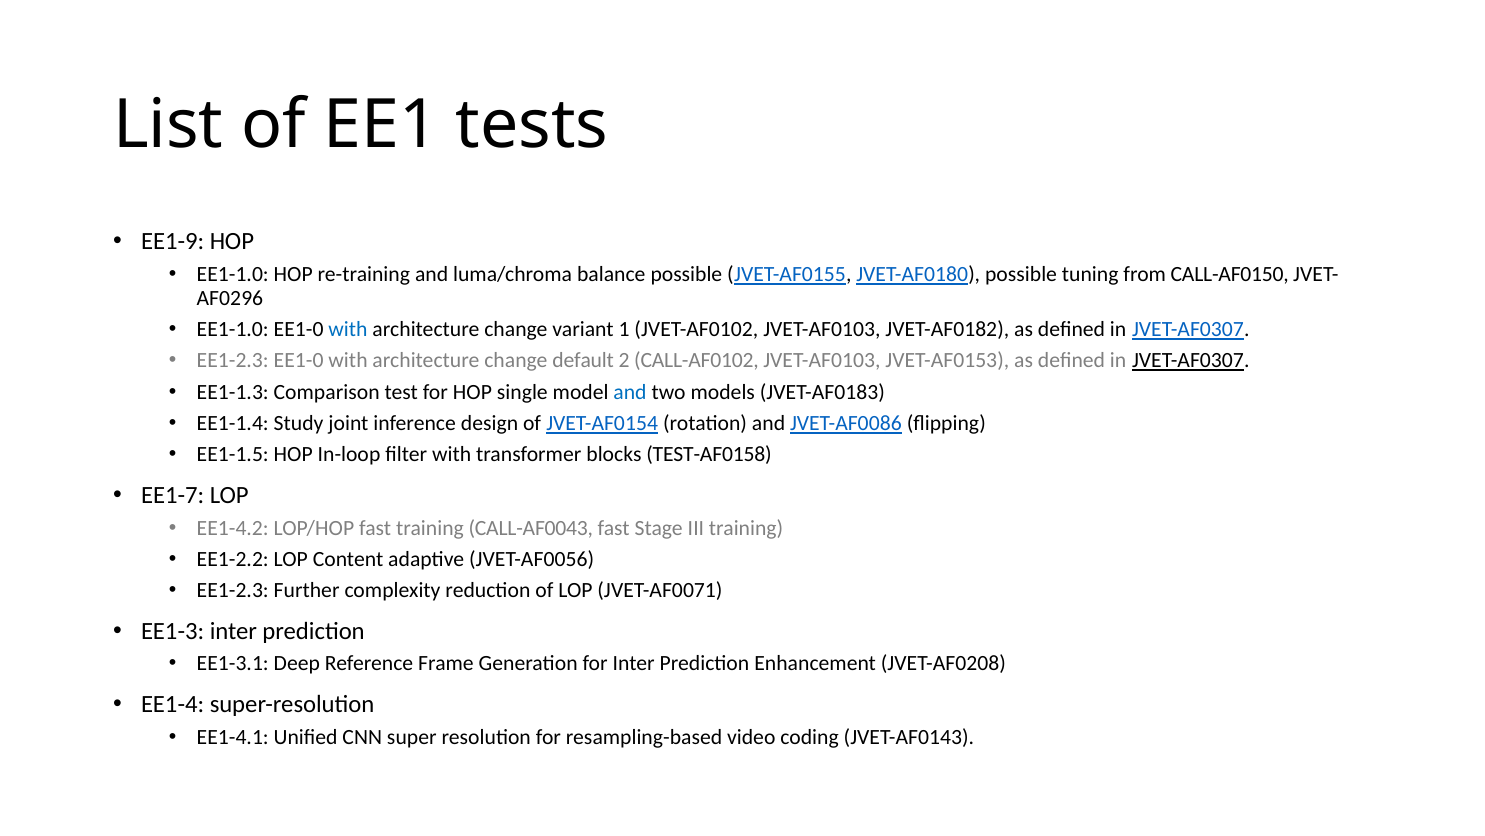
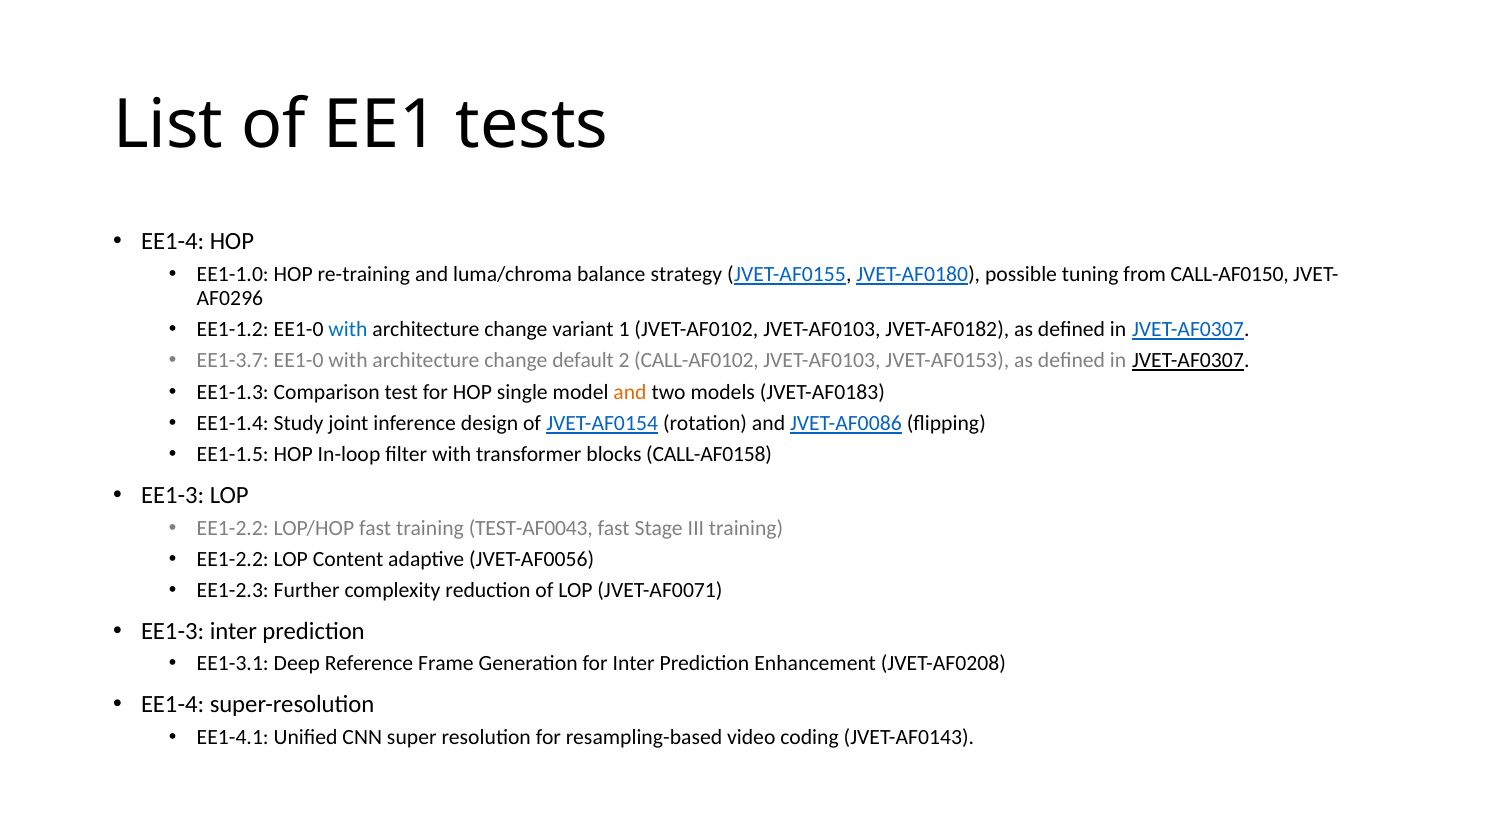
EE1-9: EE1-9 -> EE1-4 (173, 241)
balance possible: possible -> strategy (686, 274)
EE1-1.0: EE1-1.0 -> EE1-1.2 (233, 329)
EE1-2.3: EE1-2.3 -> EE1-3.7 (233, 360)
and colour: blue -> orange (630, 392)
TEST-AF0158: TEST-AF0158 -> CALL-AF0158 (709, 454)
EE1-7: EE1-7 -> EE1-3 (173, 495)
EE1-4.2: EE1-4.2 -> EE1-2.2 (233, 528)
CALL-AF0043: CALL-AF0043 -> TEST-AF0043 (531, 528)
